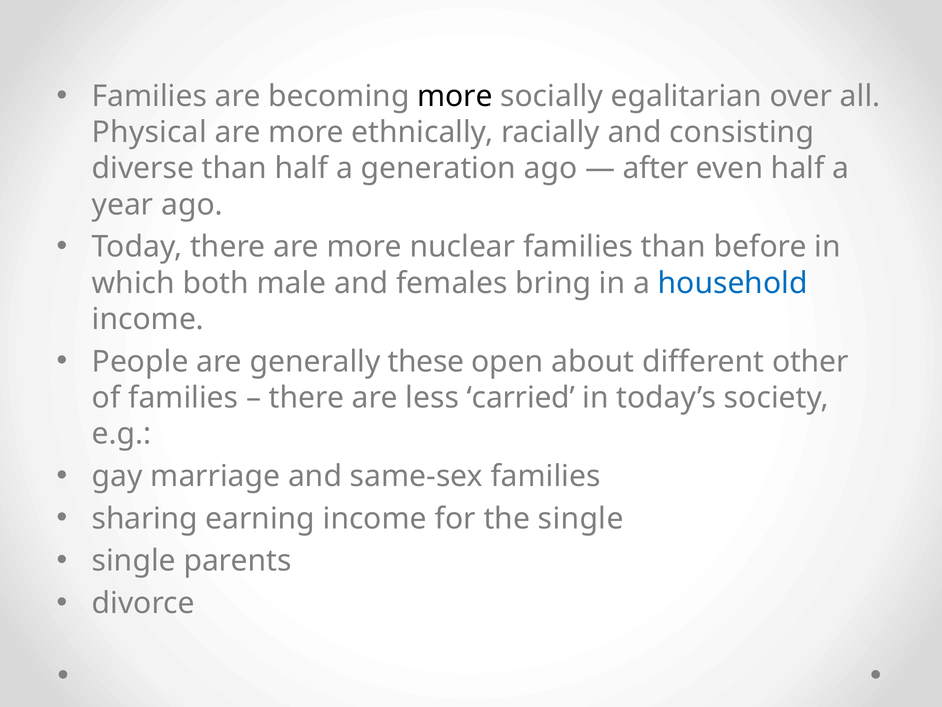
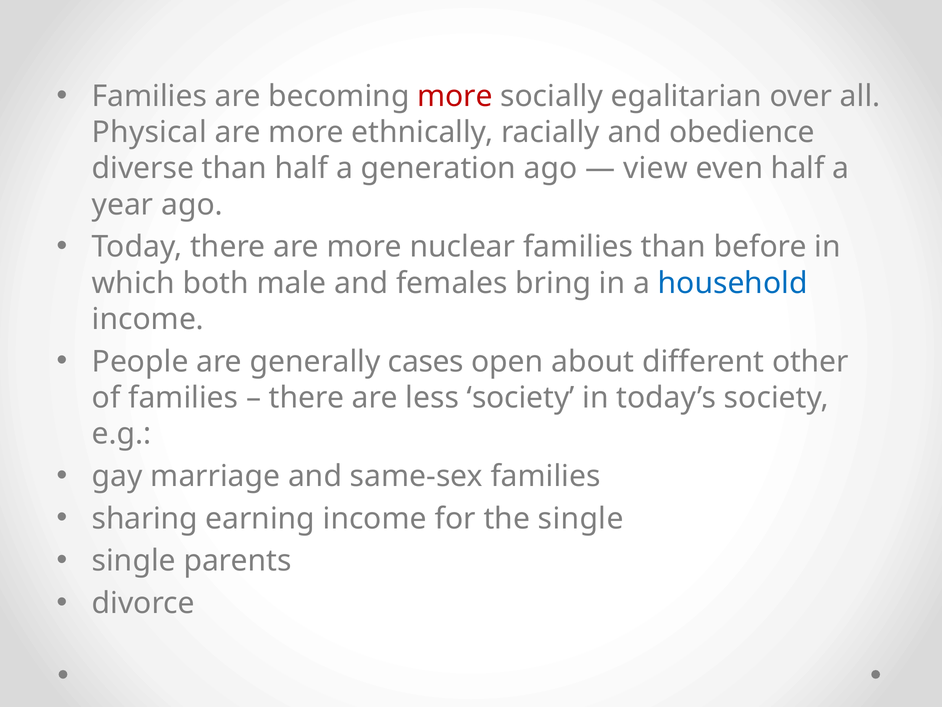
more colour: black -> red (455, 96)
consisting: consisting -> obedience (742, 132)
after: after -> view (655, 168)
these: these -> cases (426, 361)
less carried: carried -> society (521, 397)
